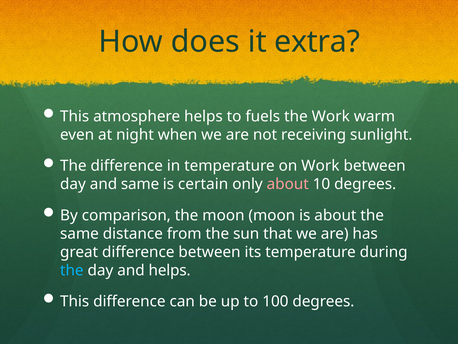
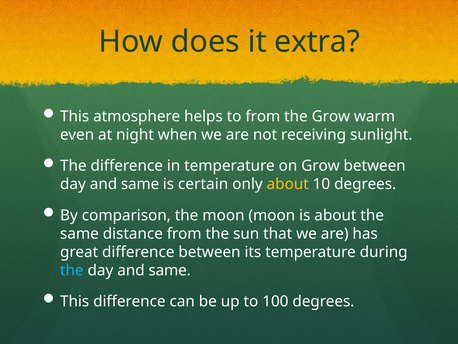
to fuels: fuels -> from (263, 116)
the Work: Work -> Grow (331, 116)
on Work: Work -> Grow (320, 166)
about colour: pink -> yellow (288, 184)
helps: helps -> same (170, 270)
